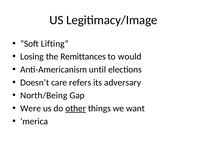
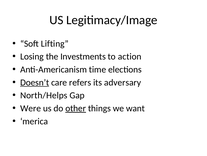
Remittances: Remittances -> Investments (83, 56)
would: would -> action (130, 56)
until: until -> time (98, 69)
Doesn’t underline: none -> present (35, 82)
North/Being: North/Being -> North/Helps (44, 95)
